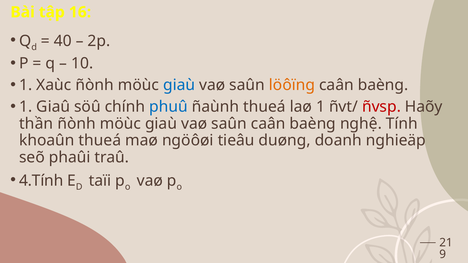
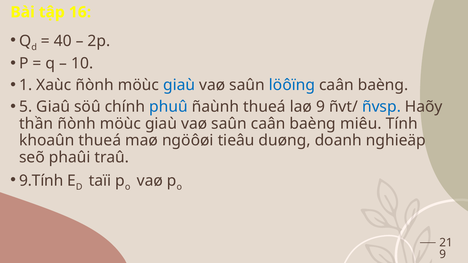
löôïng colour: orange -> blue (292, 85)
1: 1 -> 5 (26, 107)
laø 1: 1 -> 9 (321, 107)
ñvsp colour: red -> blue (381, 107)
nghệ: nghệ -> miêu (361, 124)
4.Tính: 4.Tính -> 9.Tính (41, 181)
